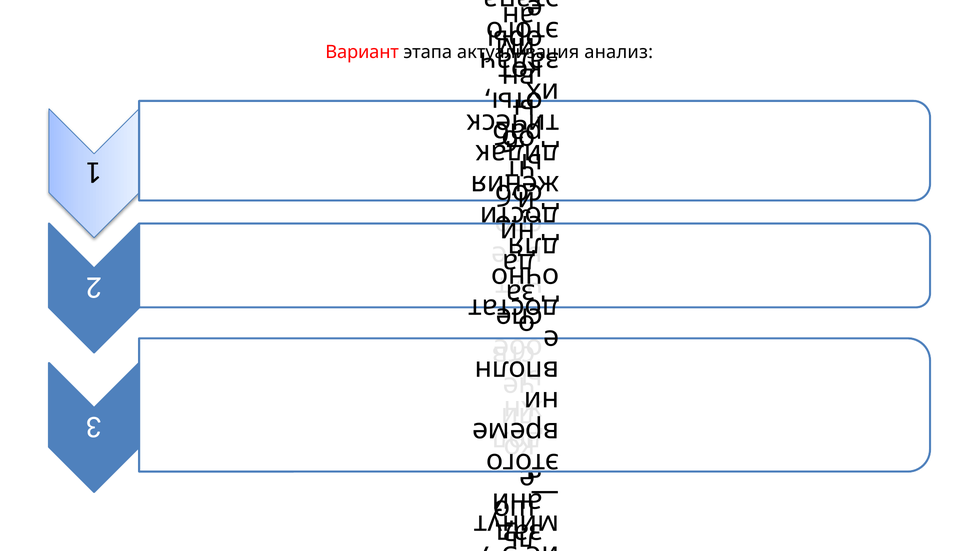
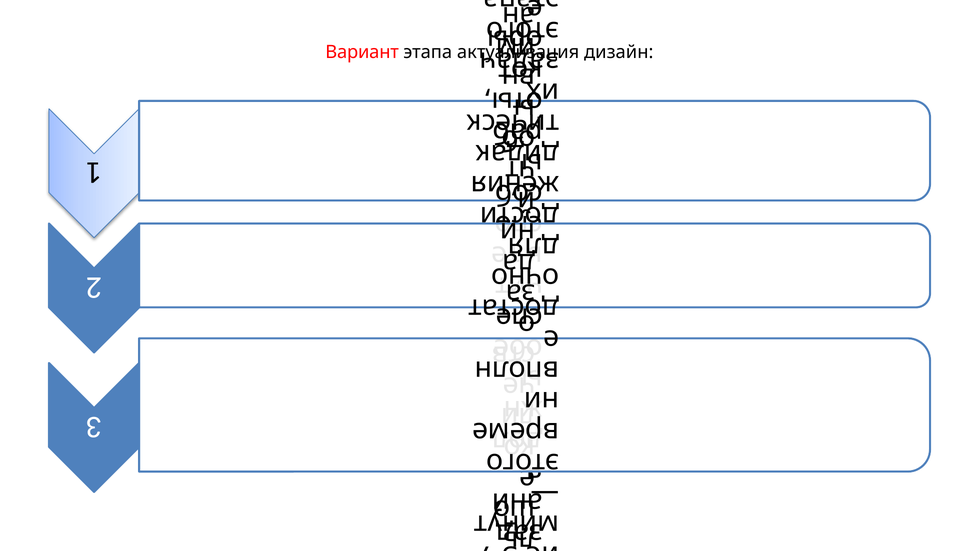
анализ: анализ -> дизайн (619, 52)
